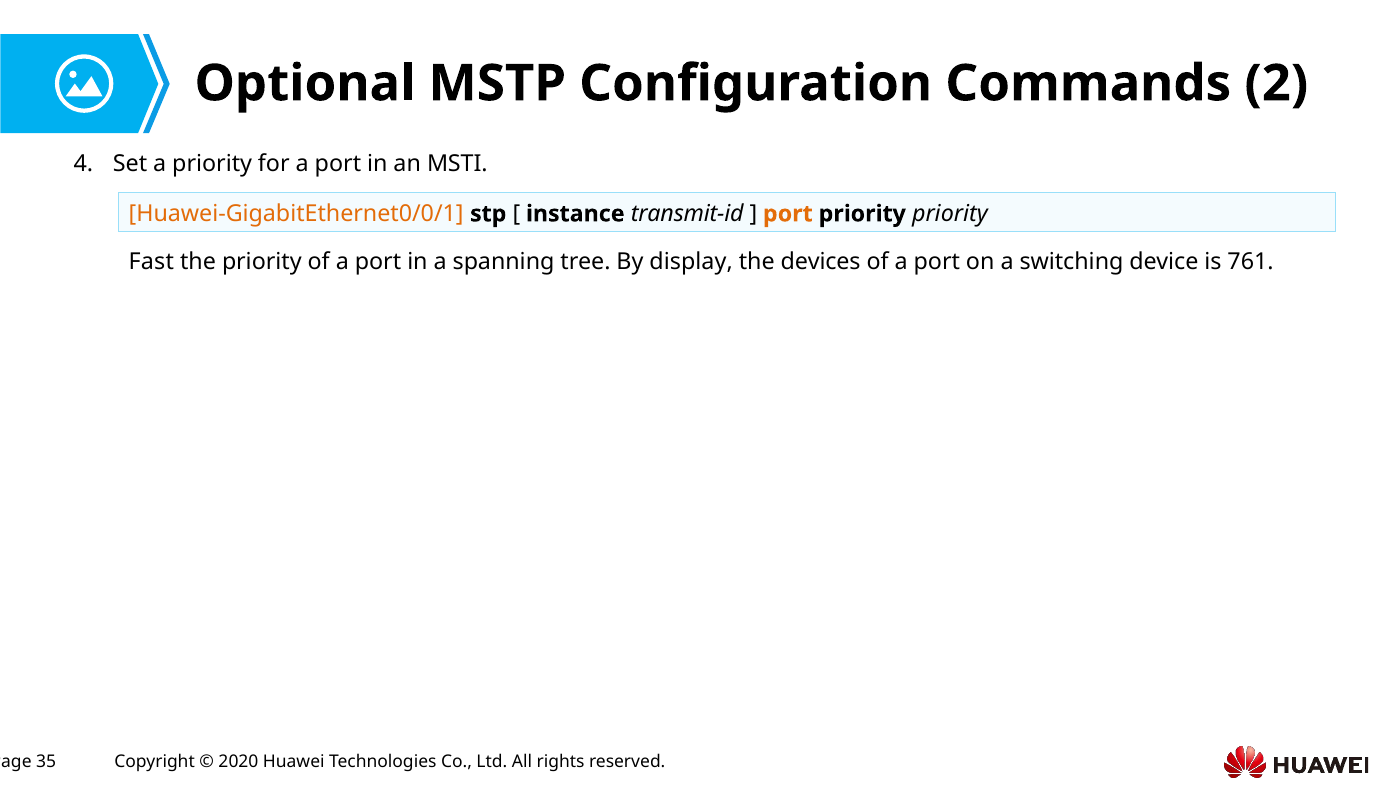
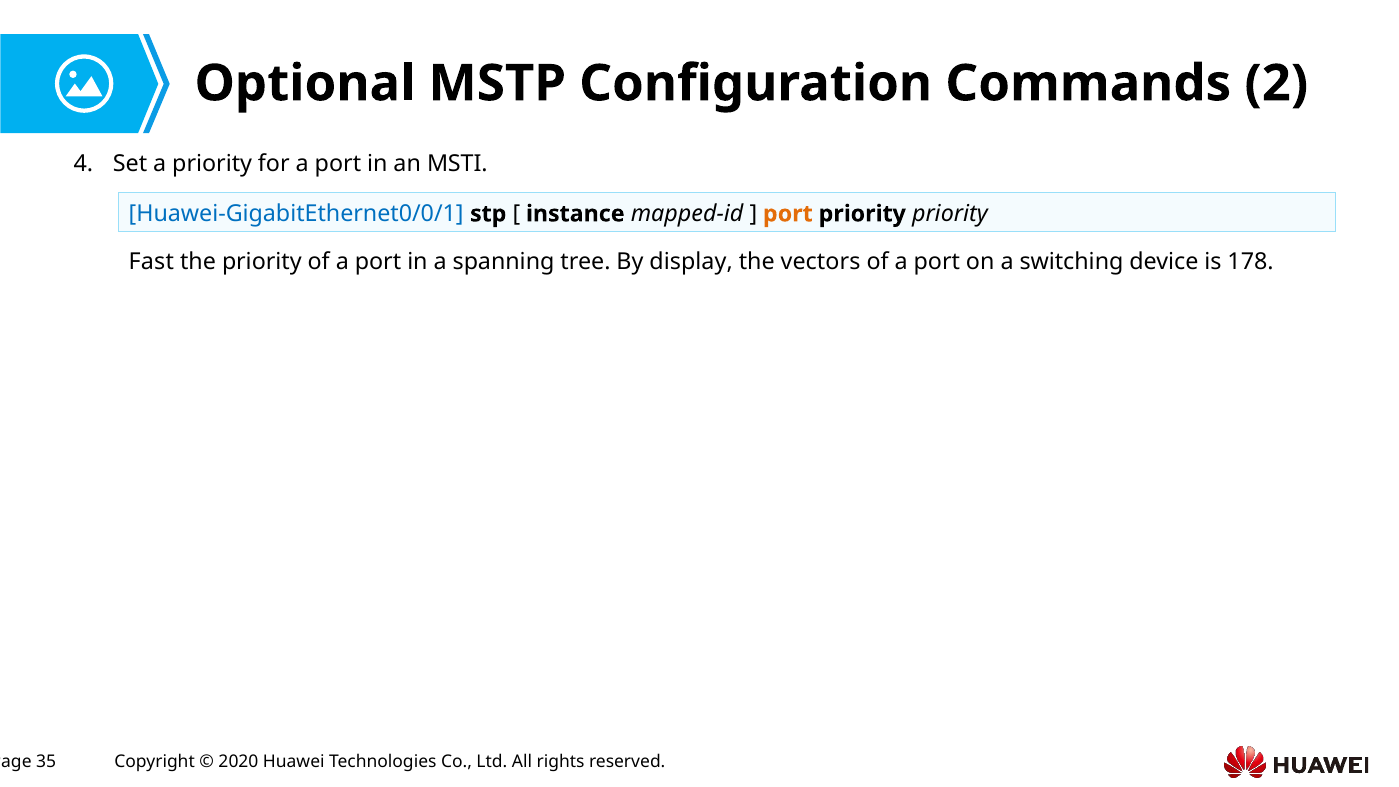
Huawei-GigabitEthernet0/0/1 colour: orange -> blue (296, 214)
transmit-id: transmit-id -> mapped-id (687, 214)
devices: devices -> vectors (821, 261)
761: 761 -> 178 (1251, 261)
